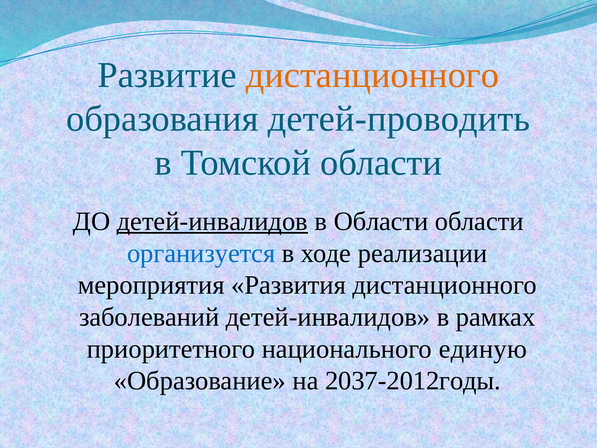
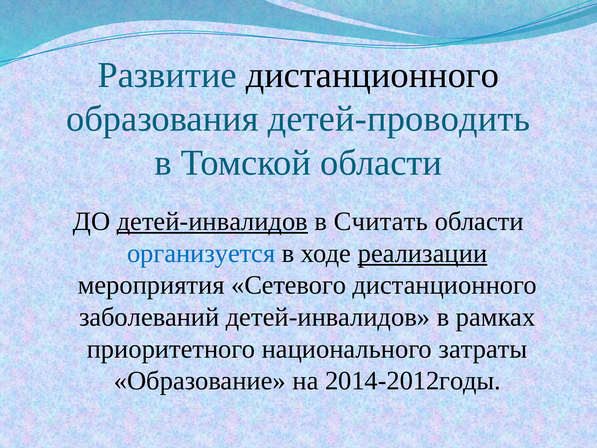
дистанционного colour: orange -> black (372, 75)
в Области: Области -> Считать (381, 221)
реализации underline: none -> present (423, 253)
Развития: Развития -> Сетевого (289, 285)
единую: единую -> затраты (483, 349)
2037-2012годы: 2037-2012годы -> 2014-2012годы (413, 381)
